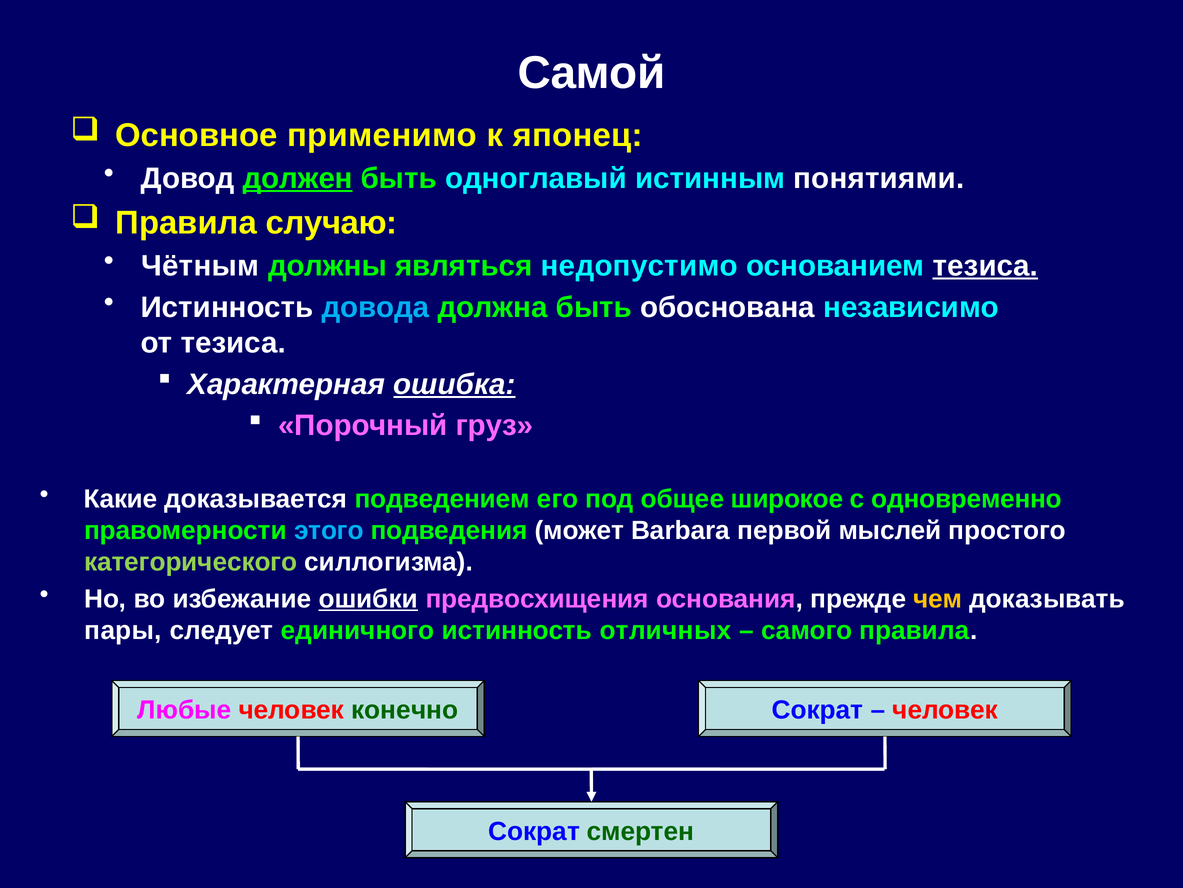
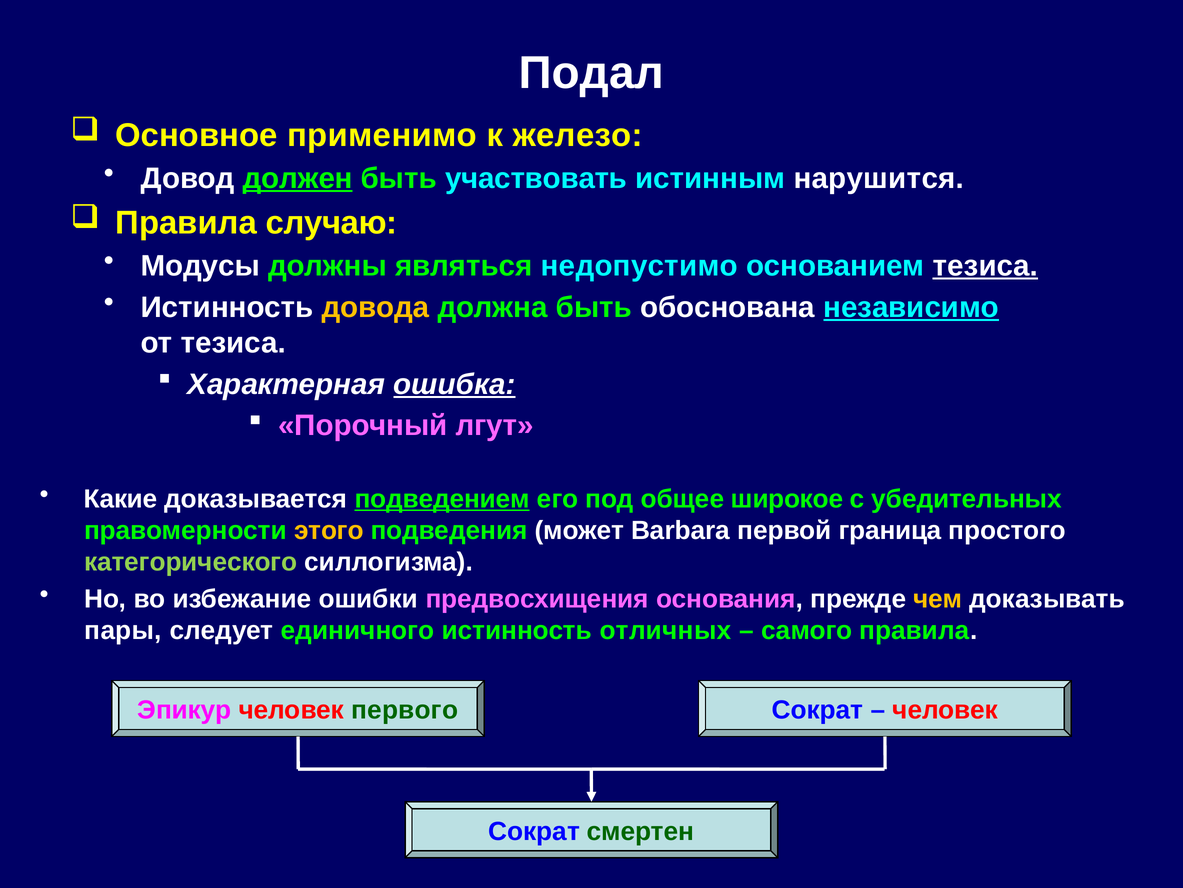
Самой: Самой -> Подал (591, 73)
японец: японец -> железо (578, 135)
одноглавый: одноглавый -> участвовать (536, 178)
понятиями: понятиями -> нарушится (879, 178)
Чётным: Чётным -> Модусы (200, 266)
довода colour: light blue -> yellow (376, 307)
независимо underline: none -> present (911, 307)
груз: груз -> лгут (495, 425)
подведением underline: none -> present (442, 498)
одновременно: одновременно -> убедительных (967, 498)
этого colour: light blue -> yellow (329, 530)
мыслей: мыслей -> граница (890, 530)
ошибки underline: present -> none (368, 598)
Любые: Любые -> Эпикур (184, 710)
конечно: конечно -> первого (405, 710)
